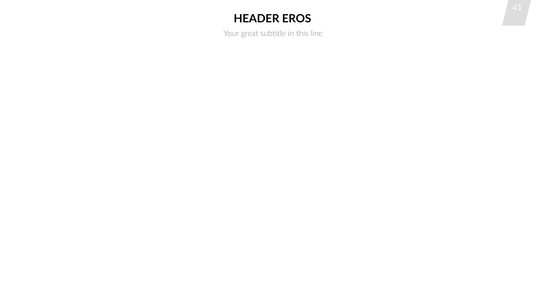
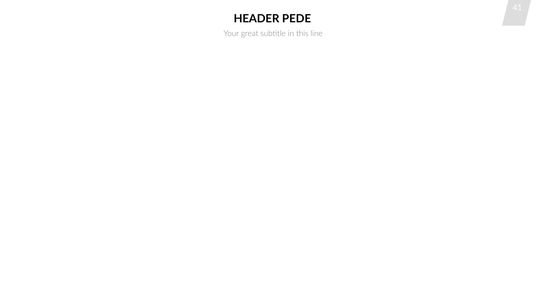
EROS: EROS -> PEDE (297, 19)
